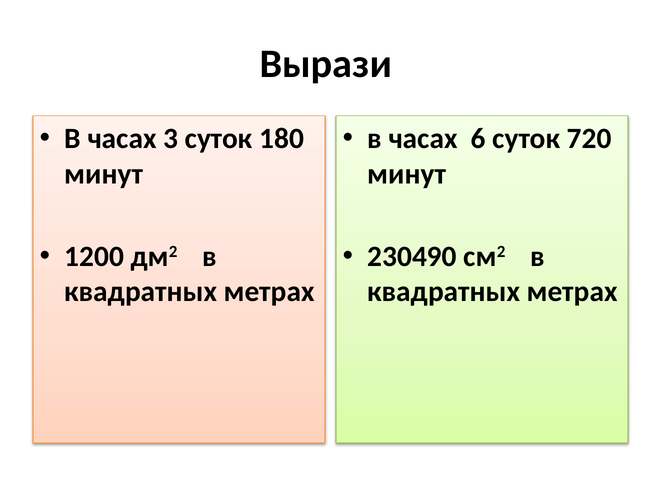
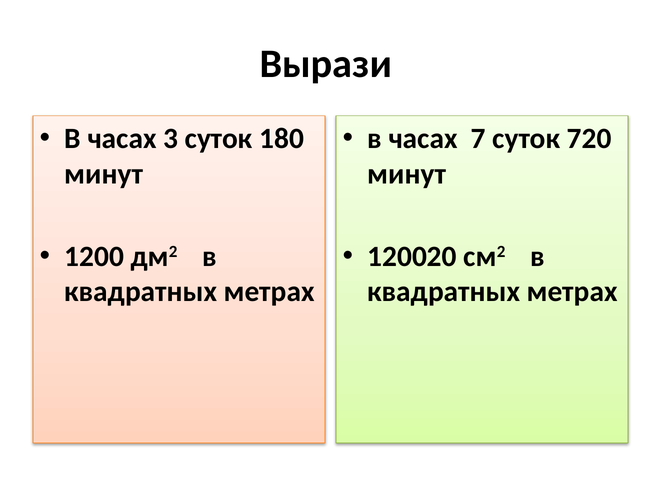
6: 6 -> 7 (478, 139)
230490: 230490 -> 120020 (412, 256)
